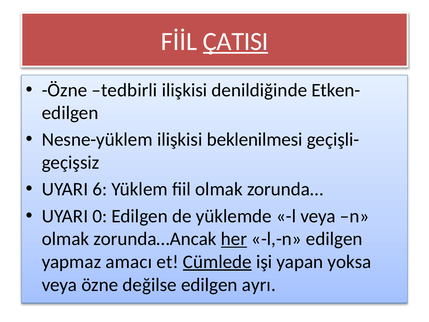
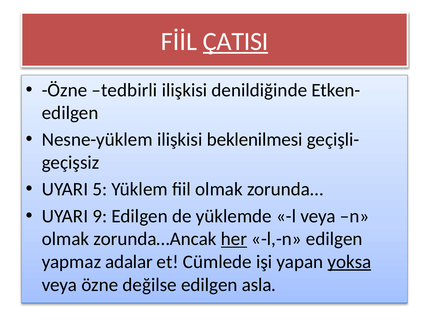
6: 6 -> 5 (100, 189)
0: 0 -> 9 (100, 216)
amacı: amacı -> adalar (129, 262)
Cümlede underline: present -> none (217, 262)
yoksa underline: none -> present (349, 262)
ayrı: ayrı -> asla (259, 285)
